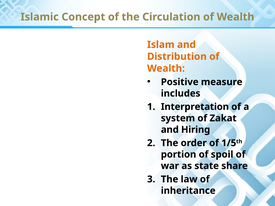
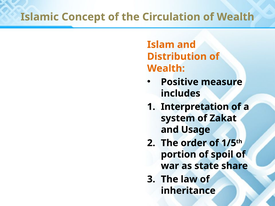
Hiring: Hiring -> Usage (196, 130)
